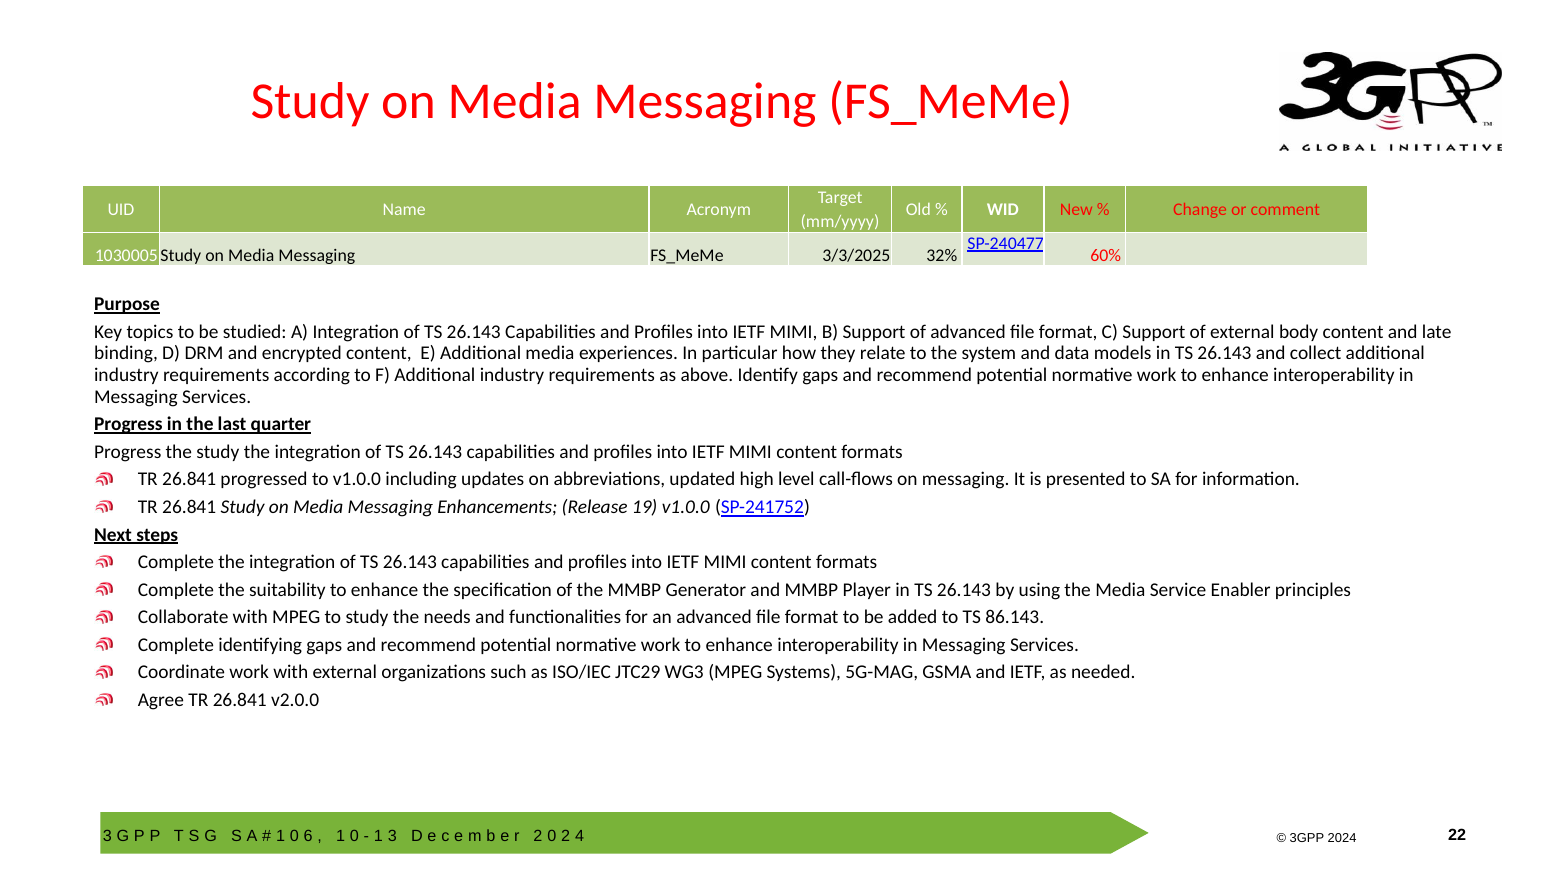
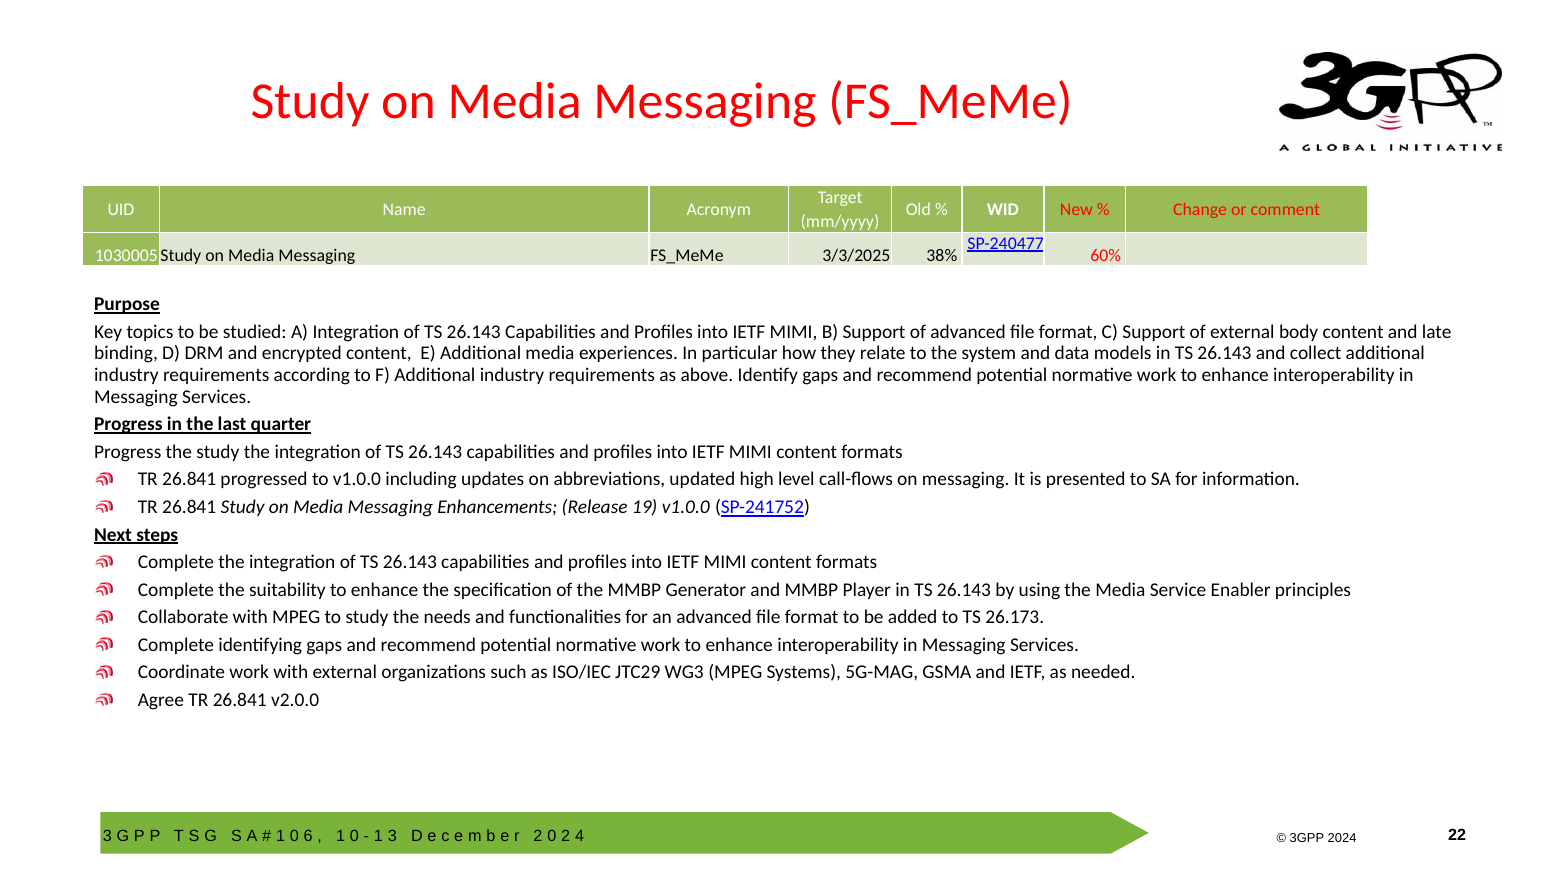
32%: 32% -> 38% (942, 255)
86.143: 86.143 -> 26.173 (1015, 617)
